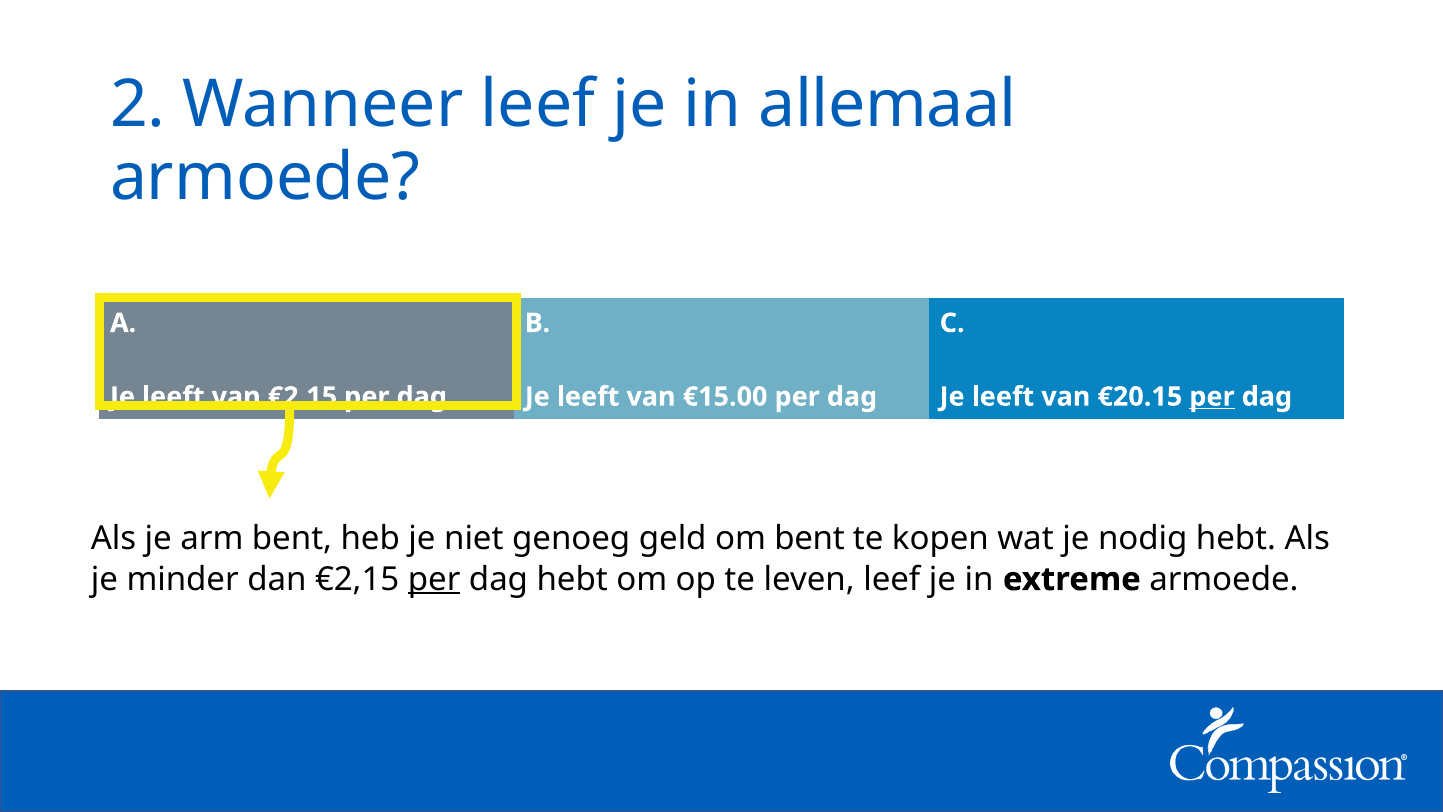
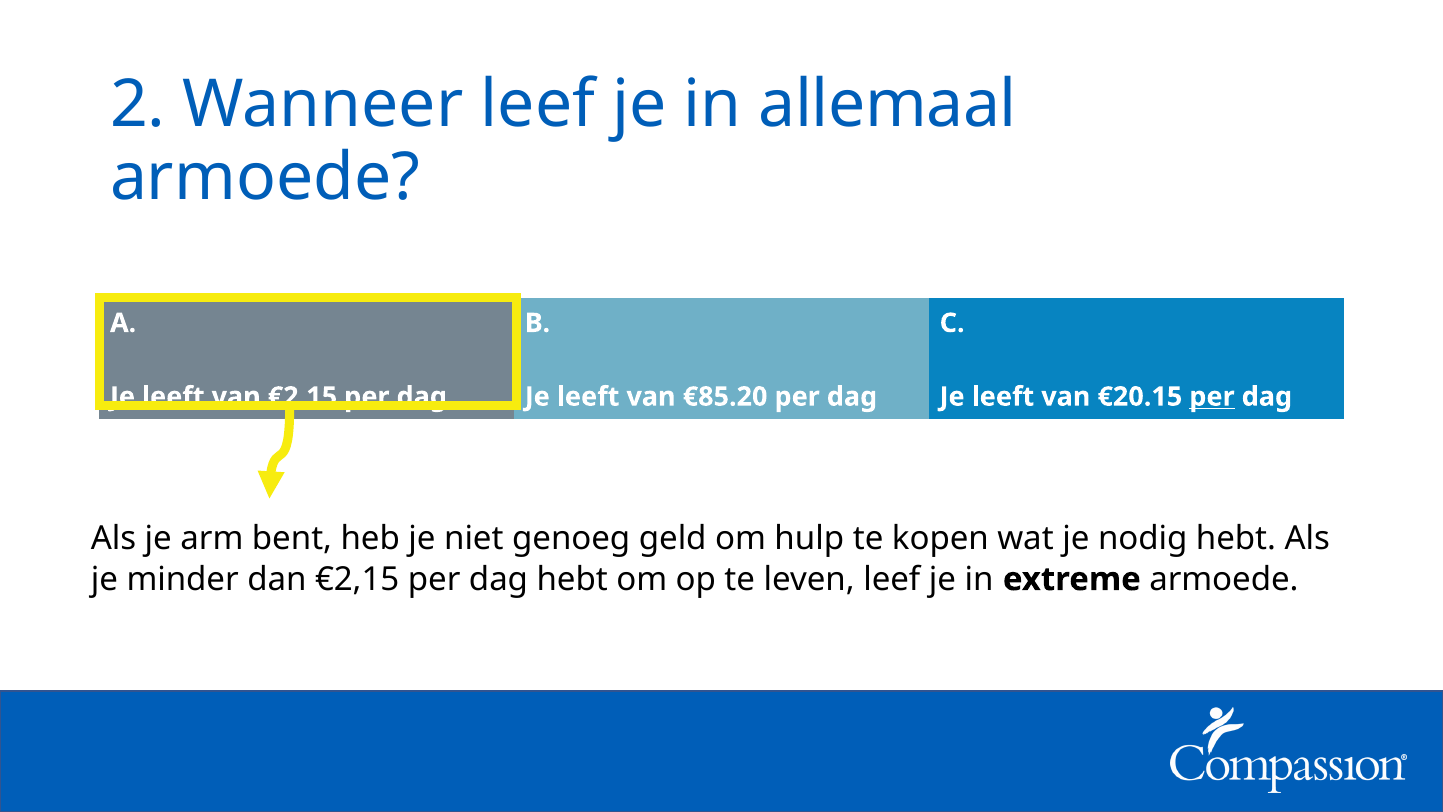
€15.00: €15.00 -> €85.20 (725, 397)
om bent: bent -> hulp (809, 538)
per underline: present -> none (434, 579)
